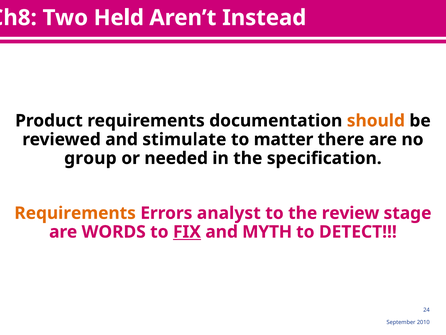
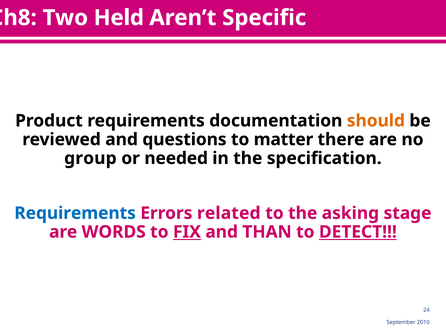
Instead: Instead -> Specific (264, 18)
stimulate: stimulate -> questions (184, 139)
Requirements colour: orange -> blue (75, 213)
analyst: analyst -> related (229, 213)
review: review -> asking (350, 213)
MYTH: MYTH -> THAN (267, 232)
DETECT underline: none -> present (358, 232)
